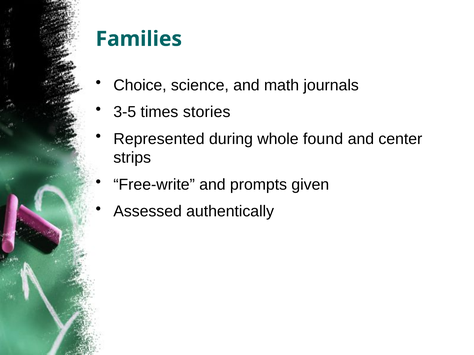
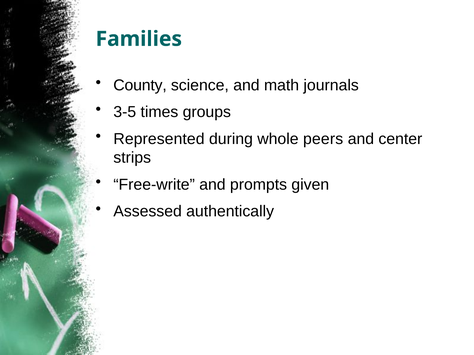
Choice: Choice -> County (140, 85)
stories: stories -> groups (207, 112)
found: found -> peers (323, 139)
